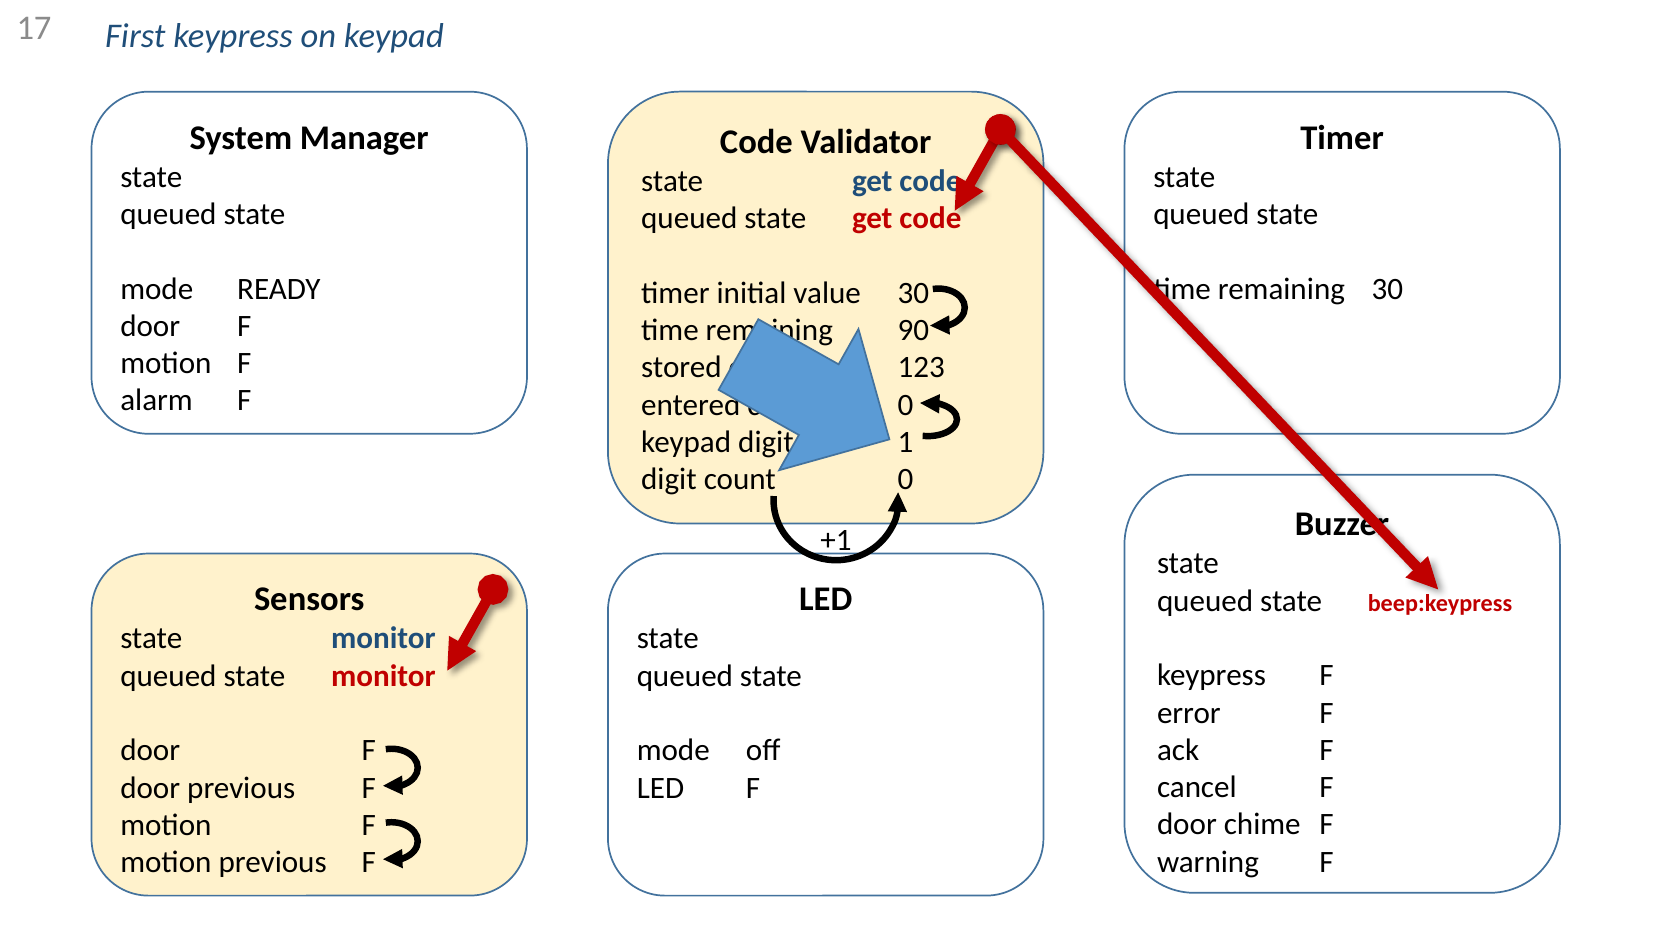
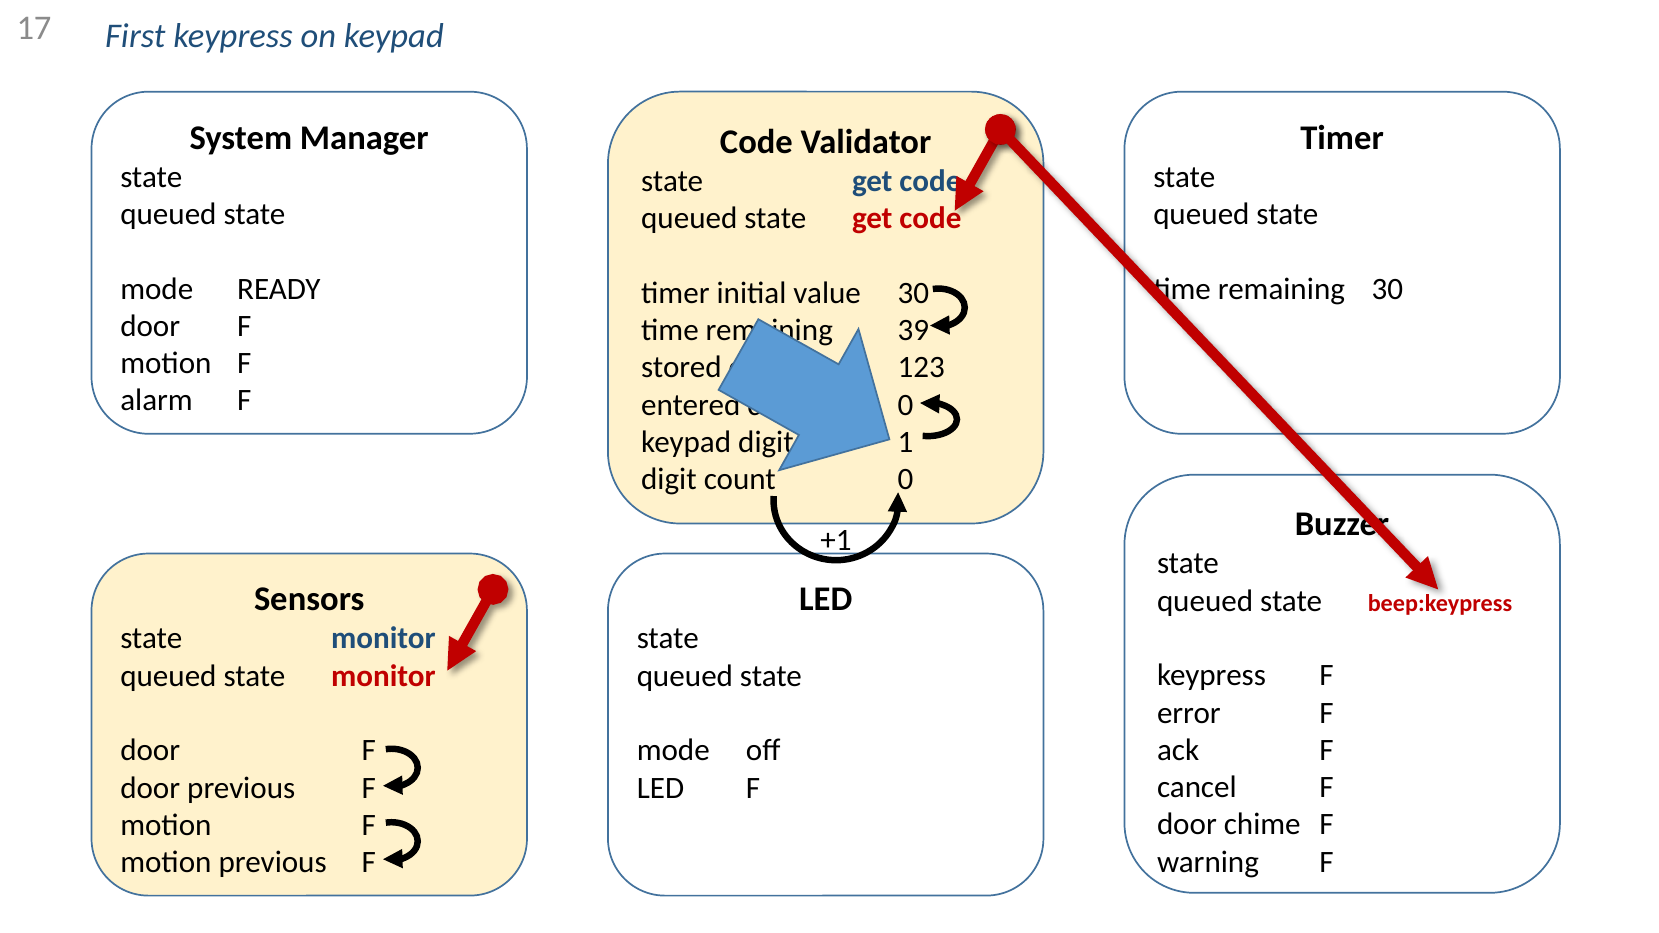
90: 90 -> 39 (913, 330)
